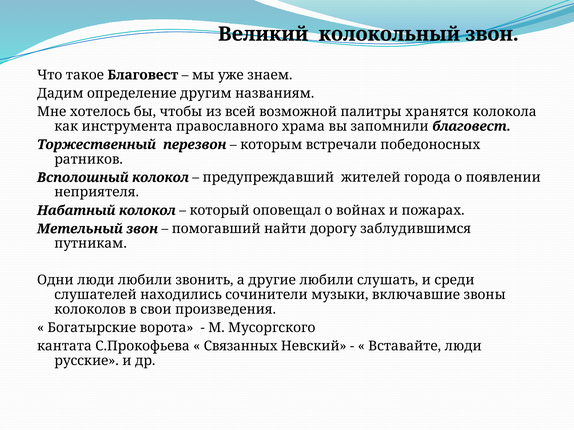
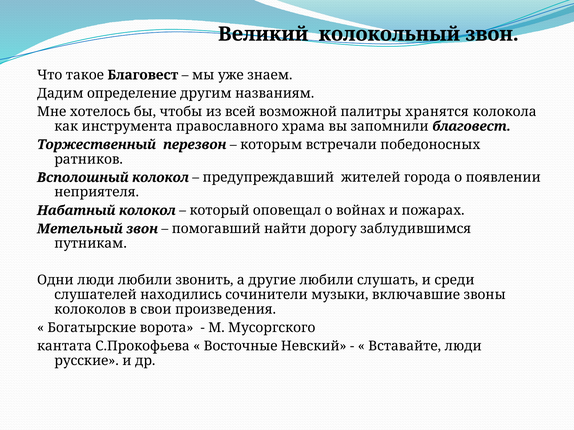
Связанных: Связанных -> Восточные (241, 346)
